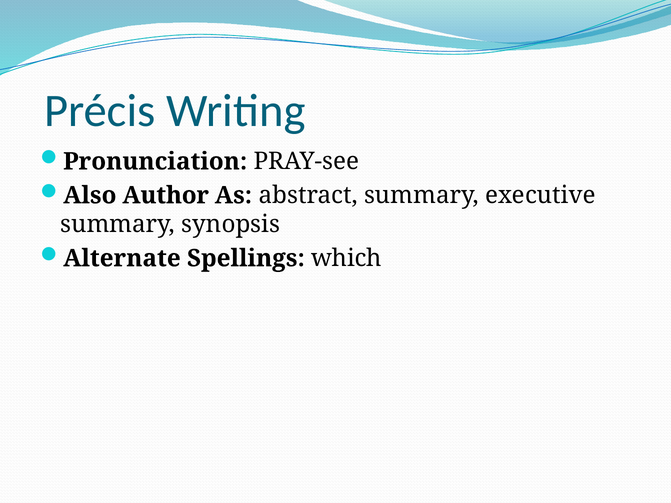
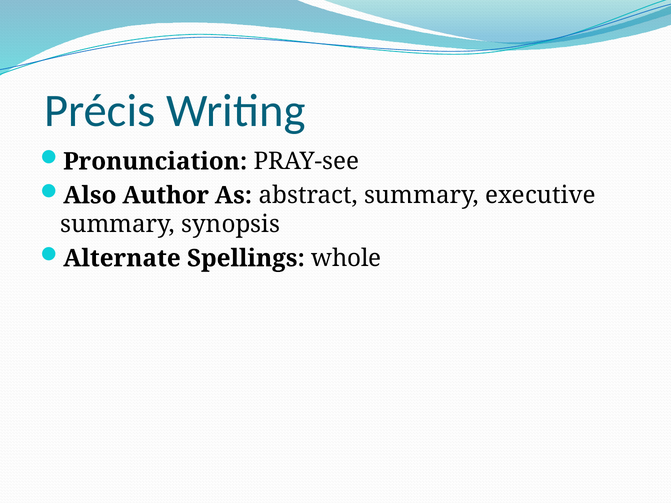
which: which -> whole (346, 258)
